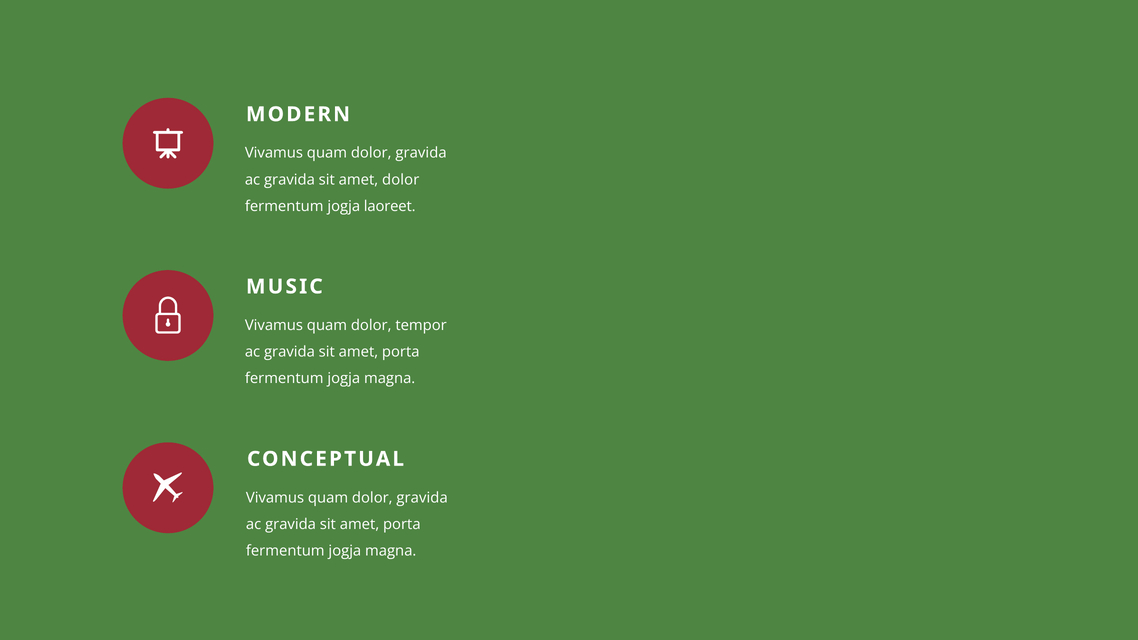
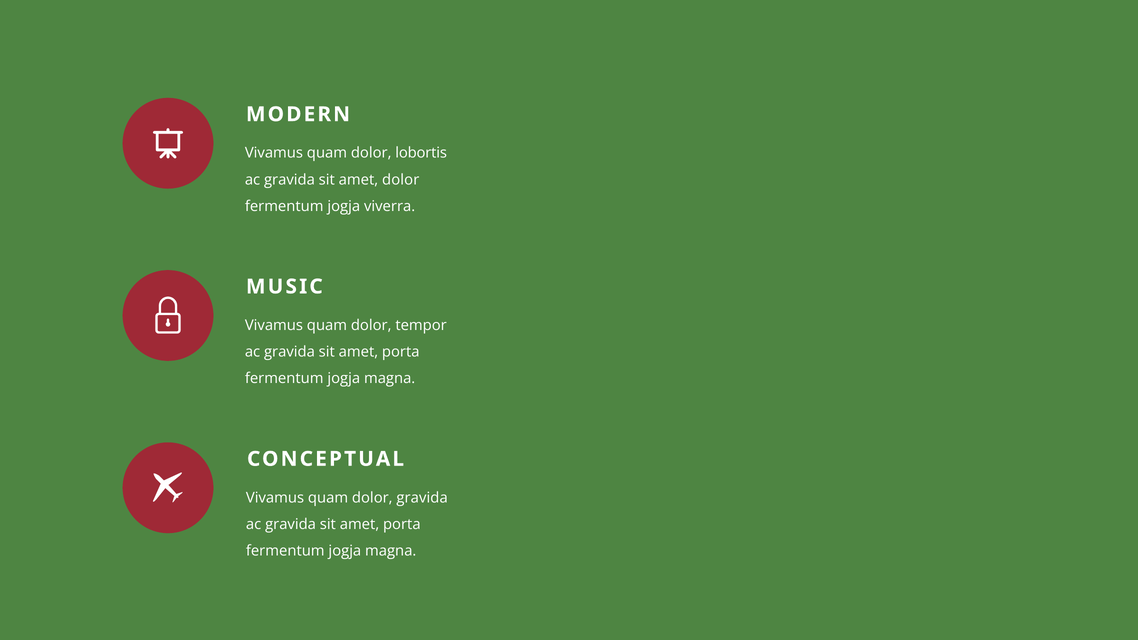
gravida: gravida -> lobortis (421, 153)
laoreet: laoreet -> viverra (390, 206)
